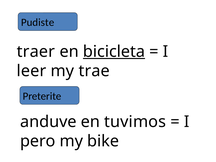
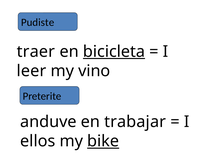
trae: trae -> vino (94, 71)
tuvimos: tuvimos -> trabajar (135, 122)
pero: pero -> ellos (38, 141)
bike underline: none -> present (103, 141)
